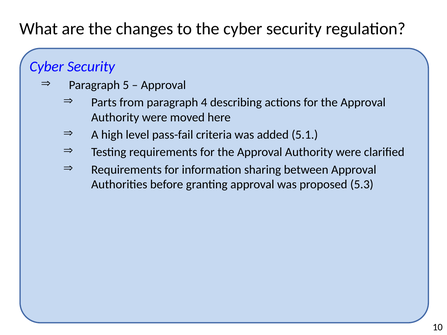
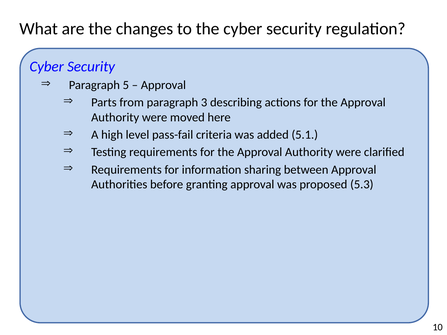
4: 4 -> 3 (204, 103)
